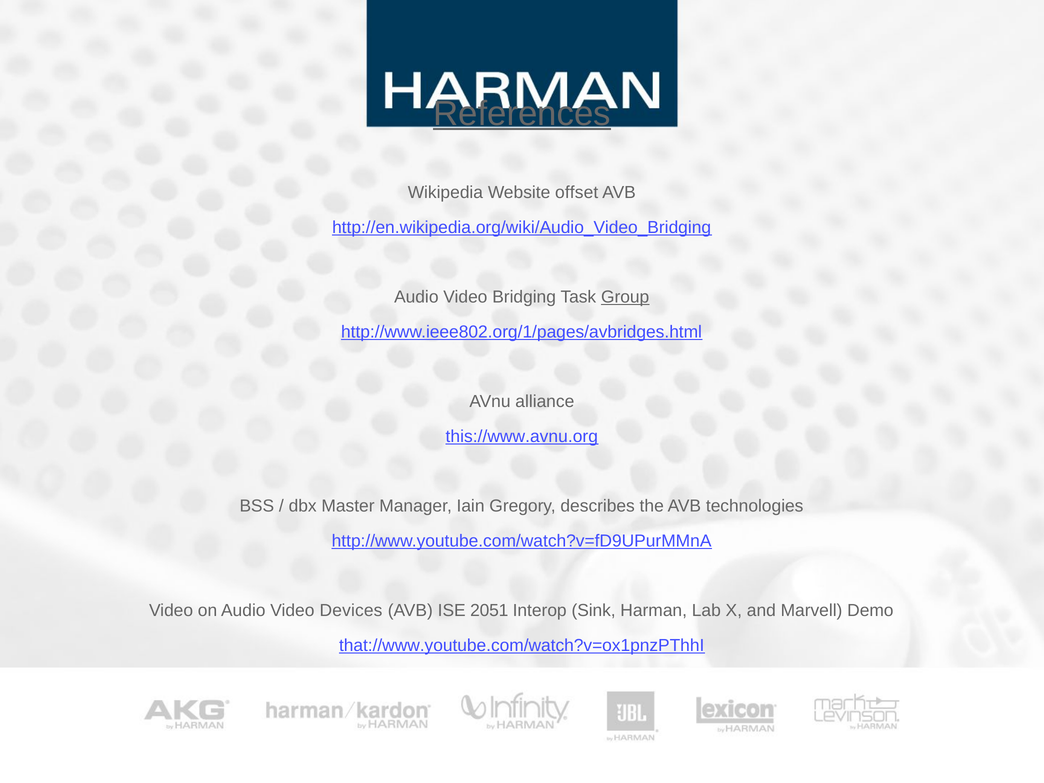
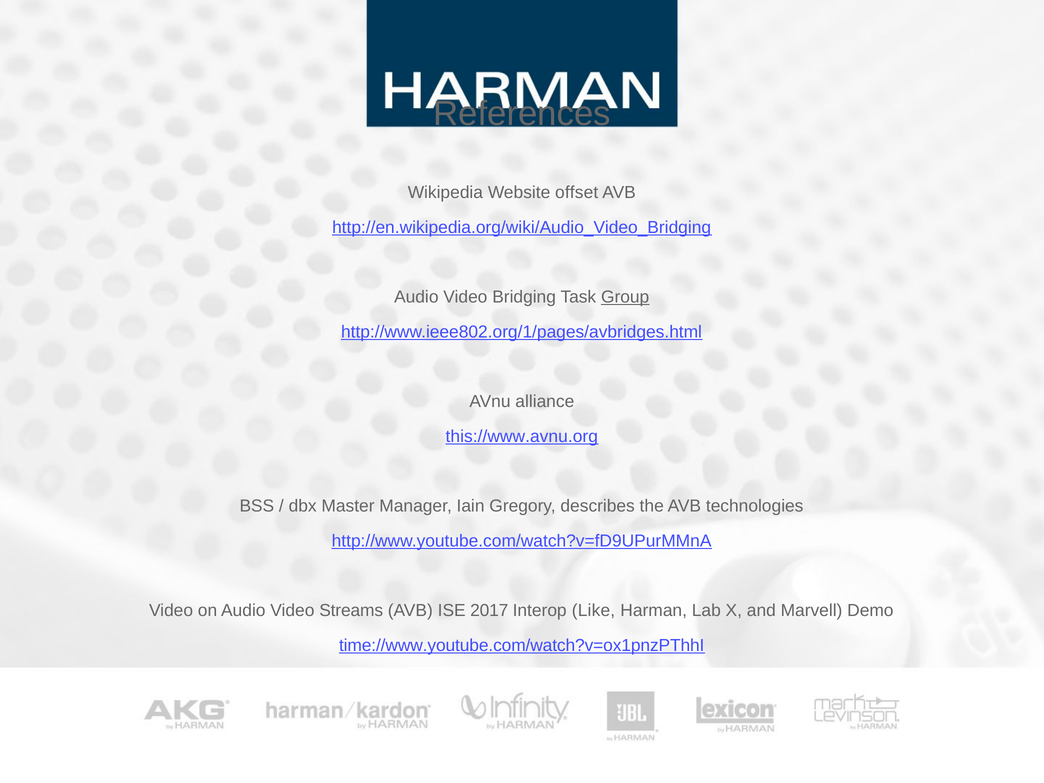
References underline: present -> none (522, 114)
Devices: Devices -> Streams (351, 610)
2051: 2051 -> 2017 (489, 610)
Sink: Sink -> Like (593, 610)
that://www.youtube.com/watch?v=ox1pnzPThhI: that://www.youtube.com/watch?v=ox1pnzPThhI -> time://www.youtube.com/watch?v=ox1pnzPThhI (522, 645)
